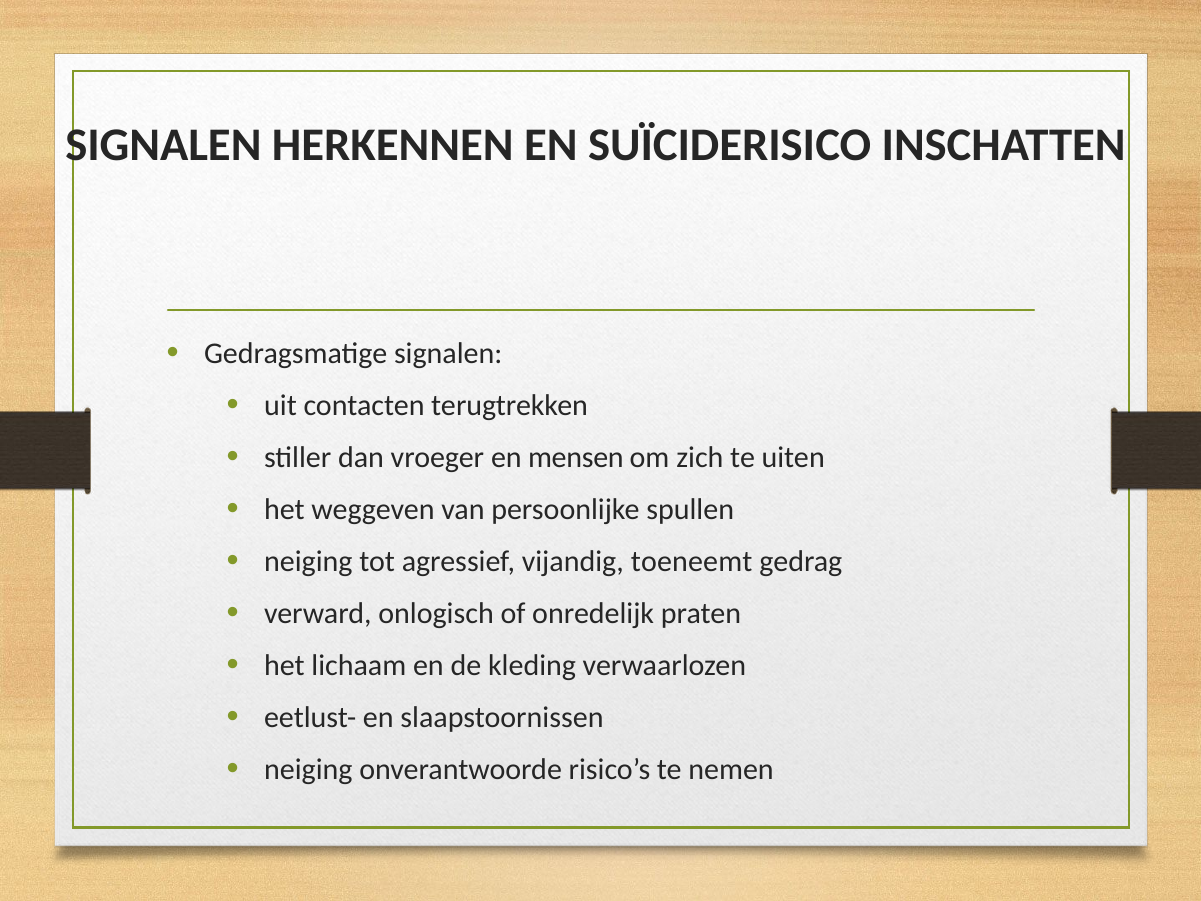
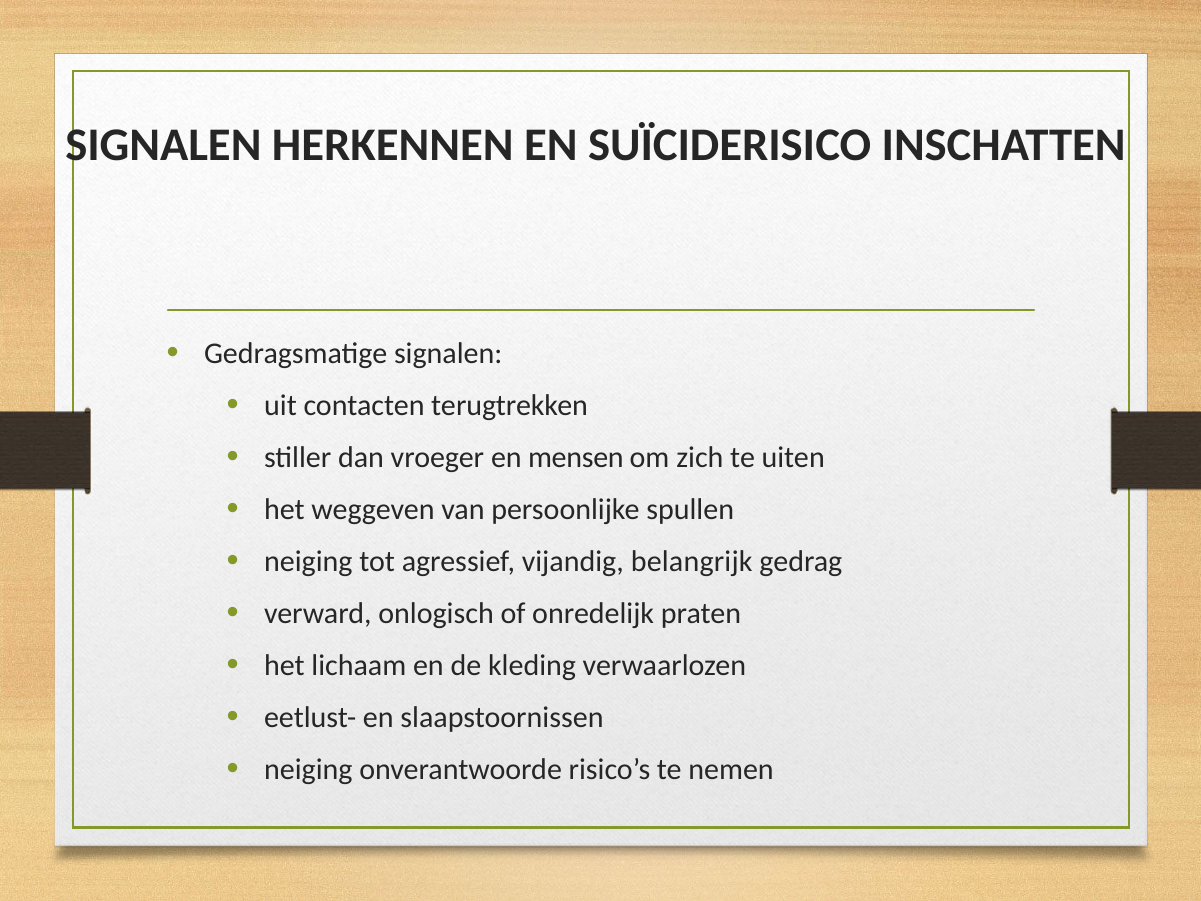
toeneemt: toeneemt -> belangrijk (692, 561)
